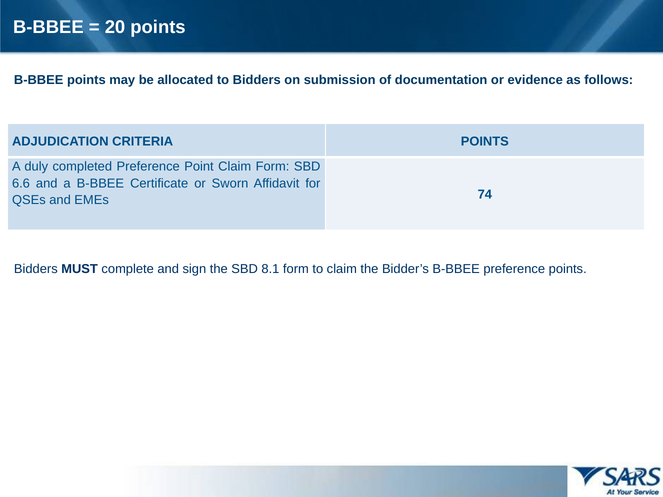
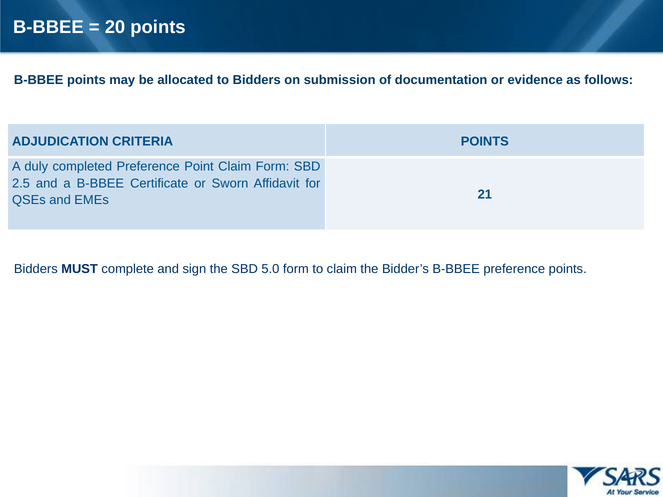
6.6: 6.6 -> 2.5 (21, 183)
74: 74 -> 21 (485, 194)
8.1: 8.1 -> 5.0 (270, 269)
